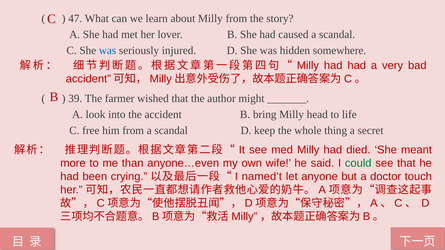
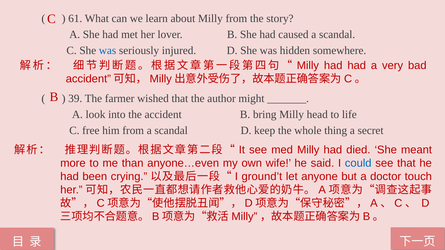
47: 47 -> 61 (75, 19)
could colour: green -> blue (358, 163)
named’t: named’t -> ground’t (262, 177)
